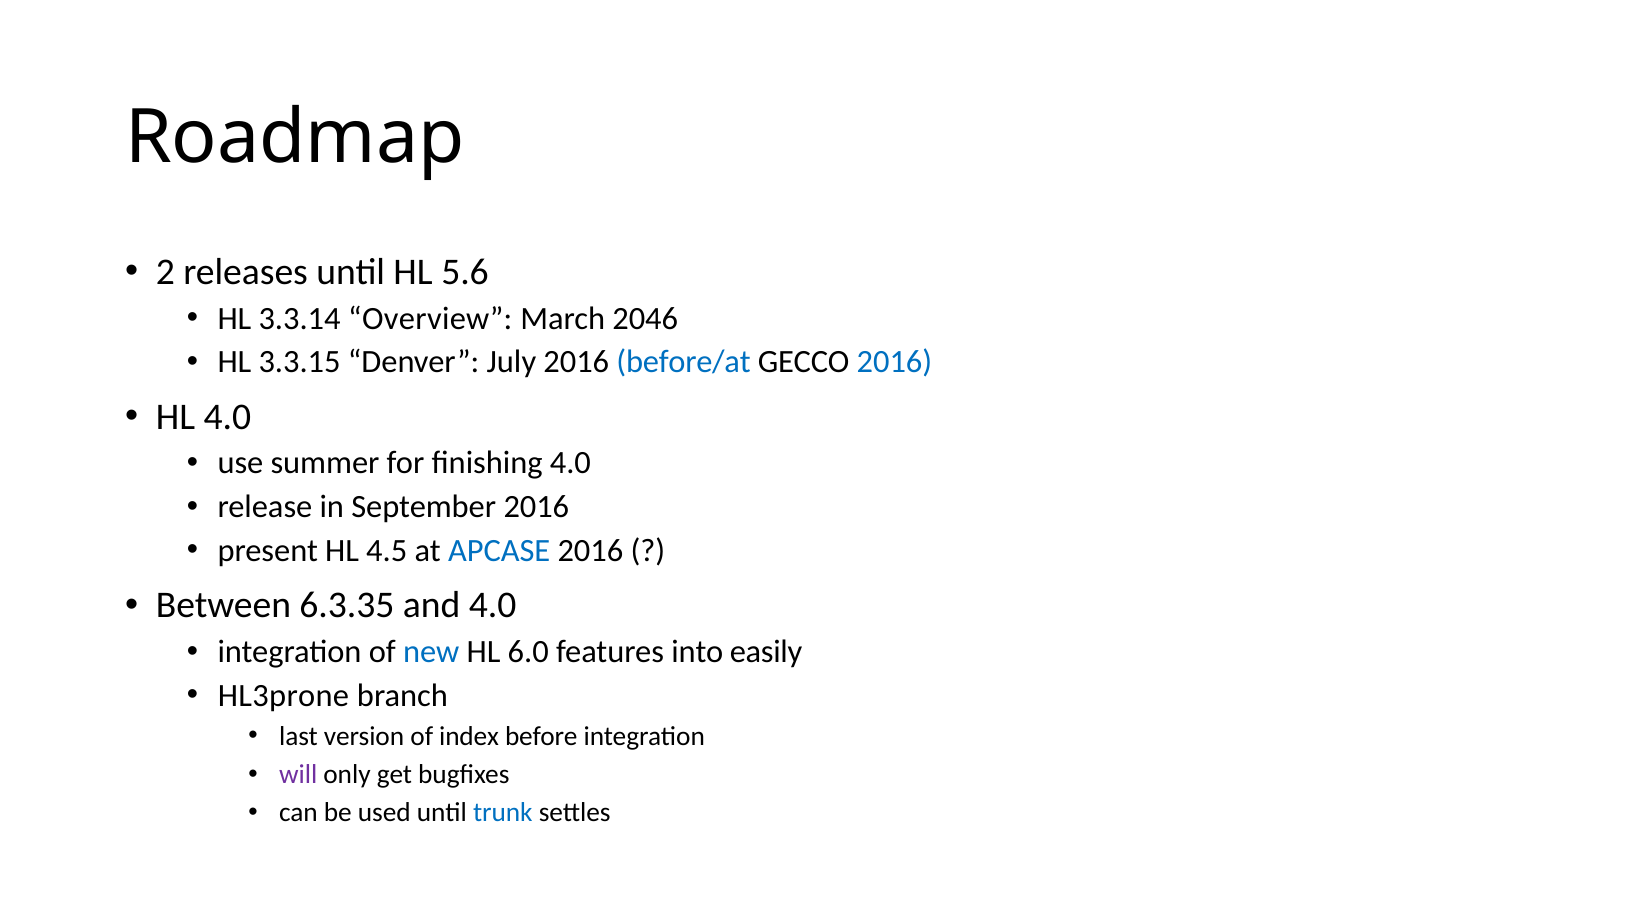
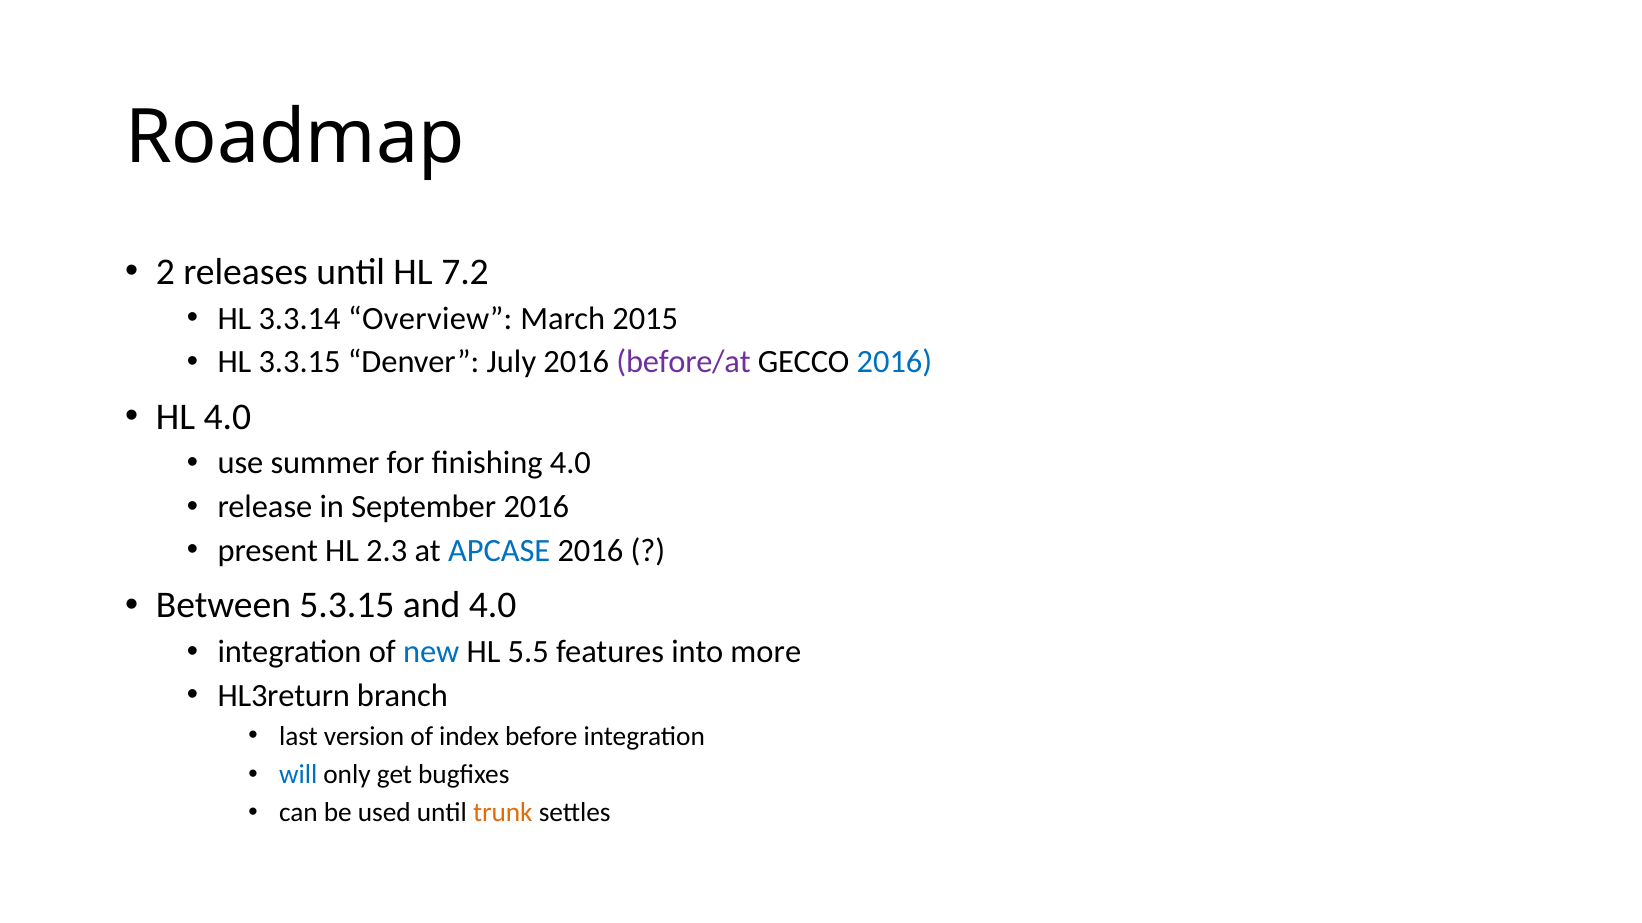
5.6: 5.6 -> 7.2 (465, 272)
2046: 2046 -> 2015 (645, 319)
before/at colour: blue -> purple (684, 362)
4.5: 4.5 -> 2.3 (387, 551)
6.3.35: 6.3.35 -> 5.3.15 (347, 606)
6.0: 6.0 -> 5.5 (528, 652)
easily: easily -> more (766, 652)
HL3prone: HL3prone -> HL3return (284, 696)
will colour: purple -> blue (298, 775)
trunk colour: blue -> orange (503, 813)
